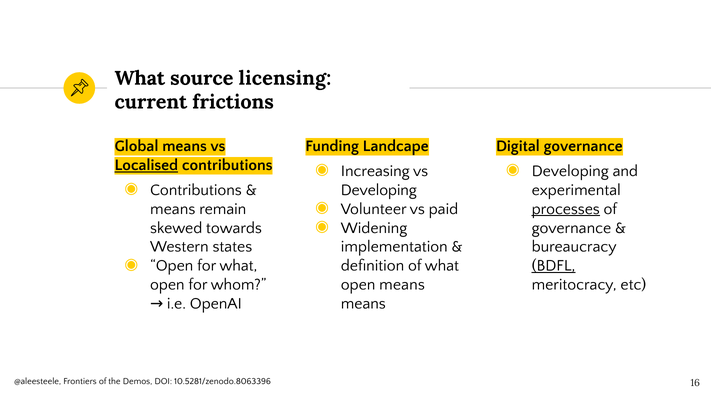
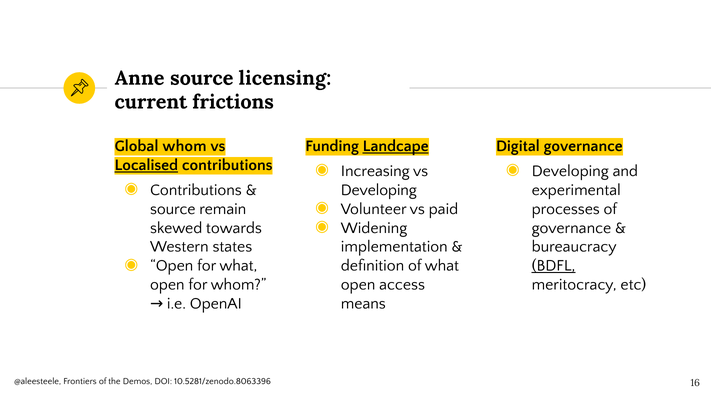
What: What -> Anne (140, 78)
Global means: means -> whom (184, 146)
Landcape underline: none -> present (396, 146)
means: means -> source (173, 209)
processes underline: present -> none (566, 209)
open means: means -> access (402, 285)
